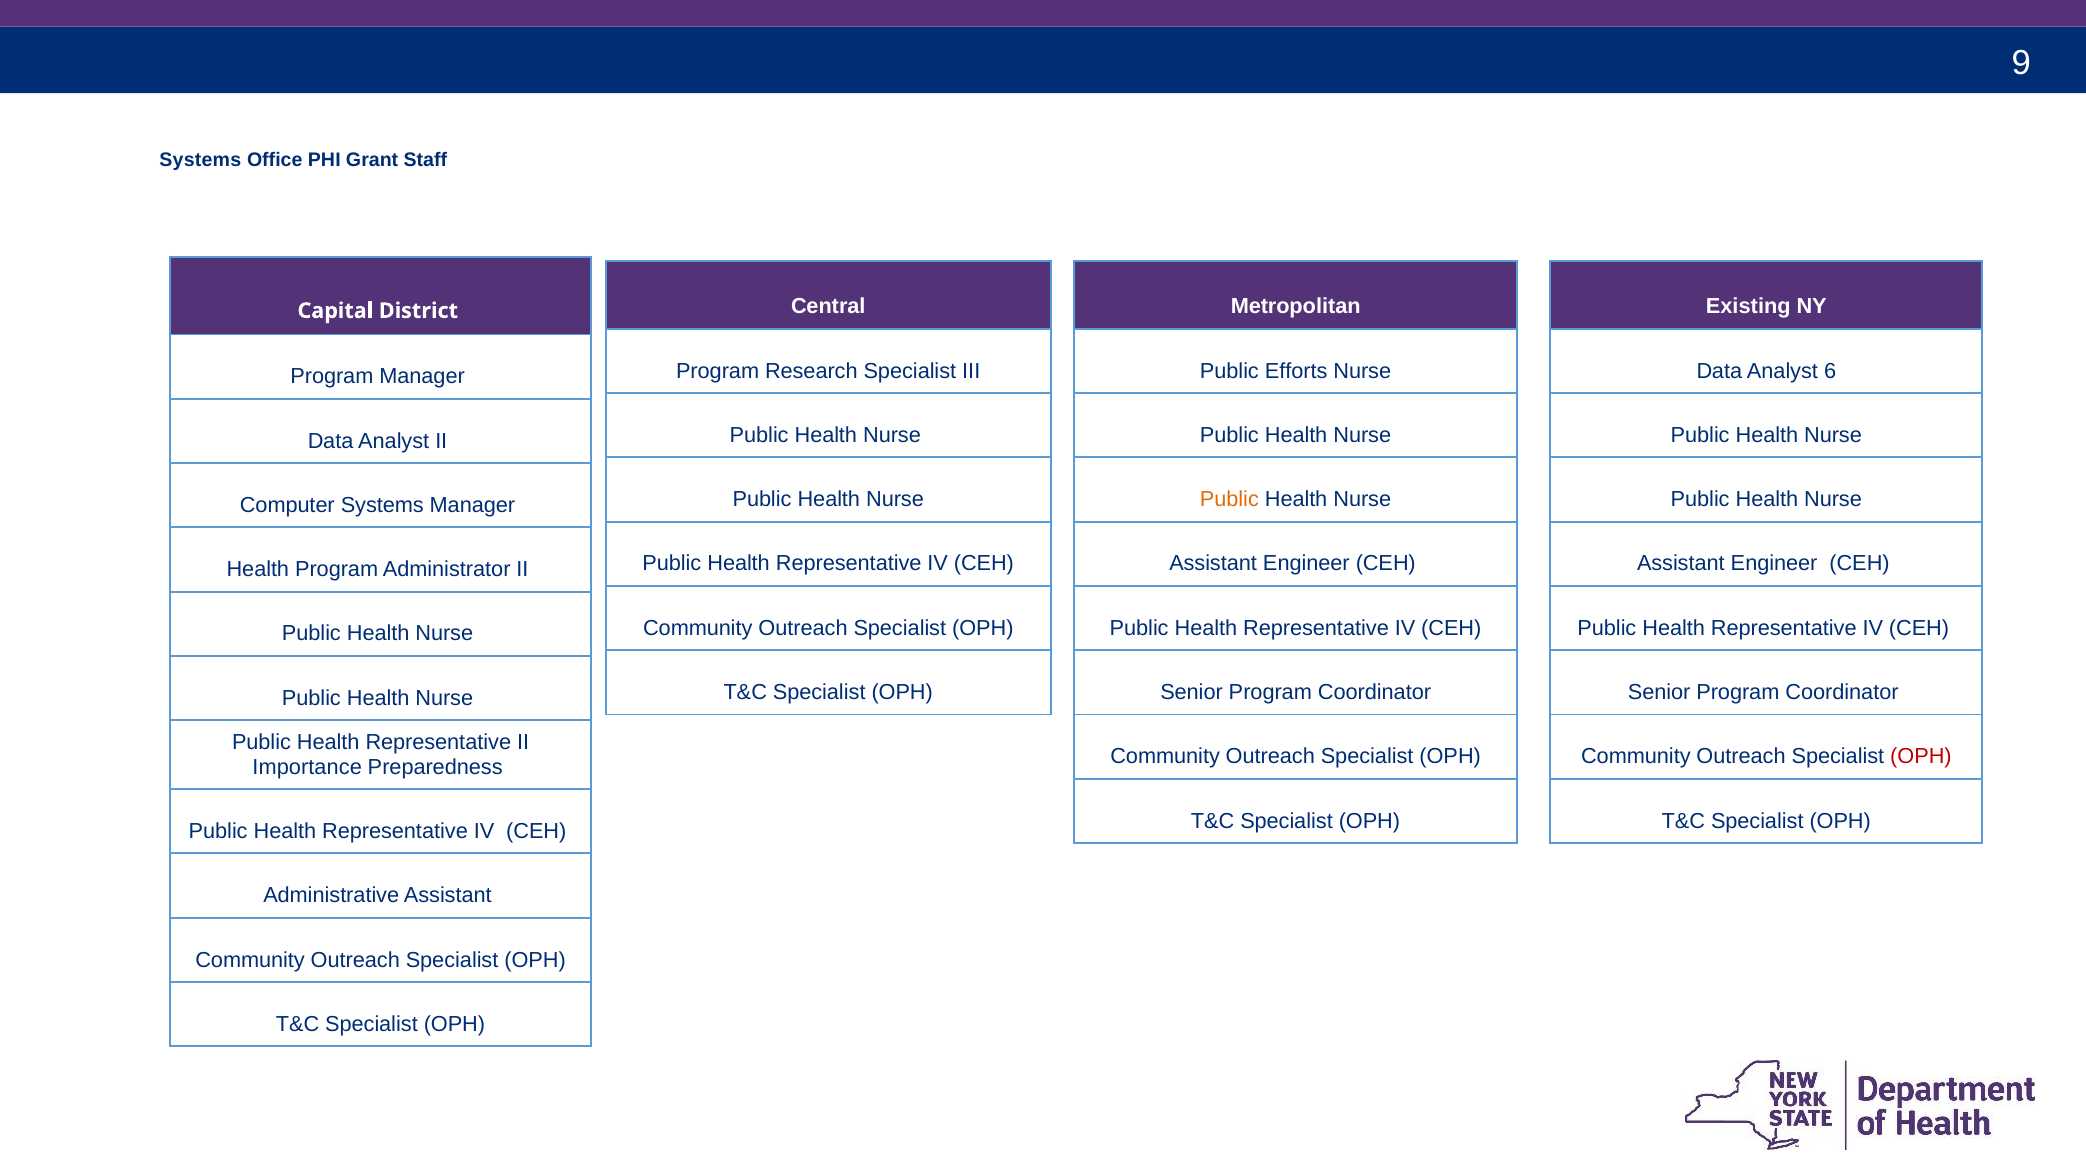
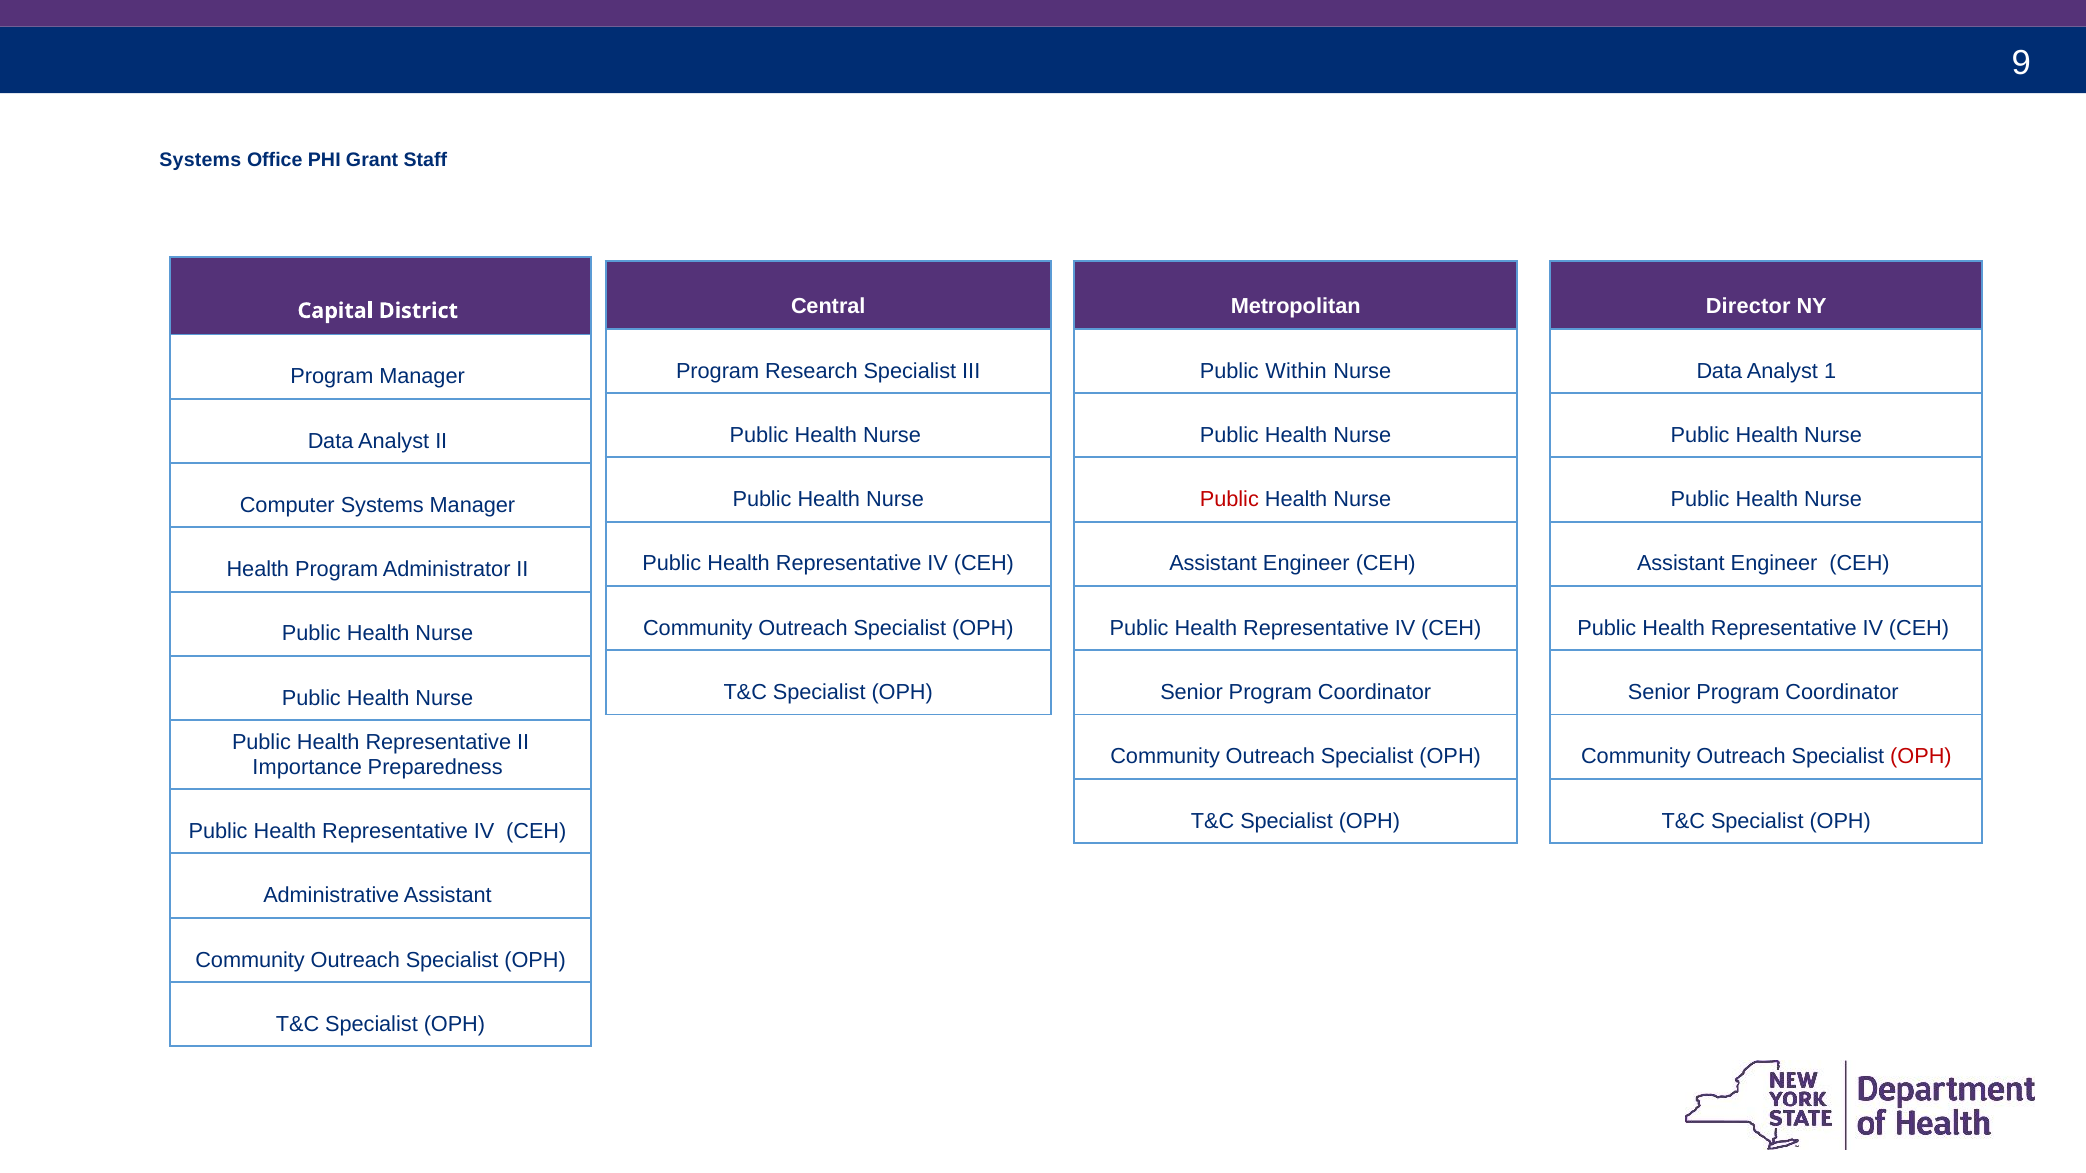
Existing: Existing -> Director (1748, 307)
Efforts: Efforts -> Within (1296, 371)
6: 6 -> 1 (1830, 371)
Public colour: orange -> red (1229, 500)
